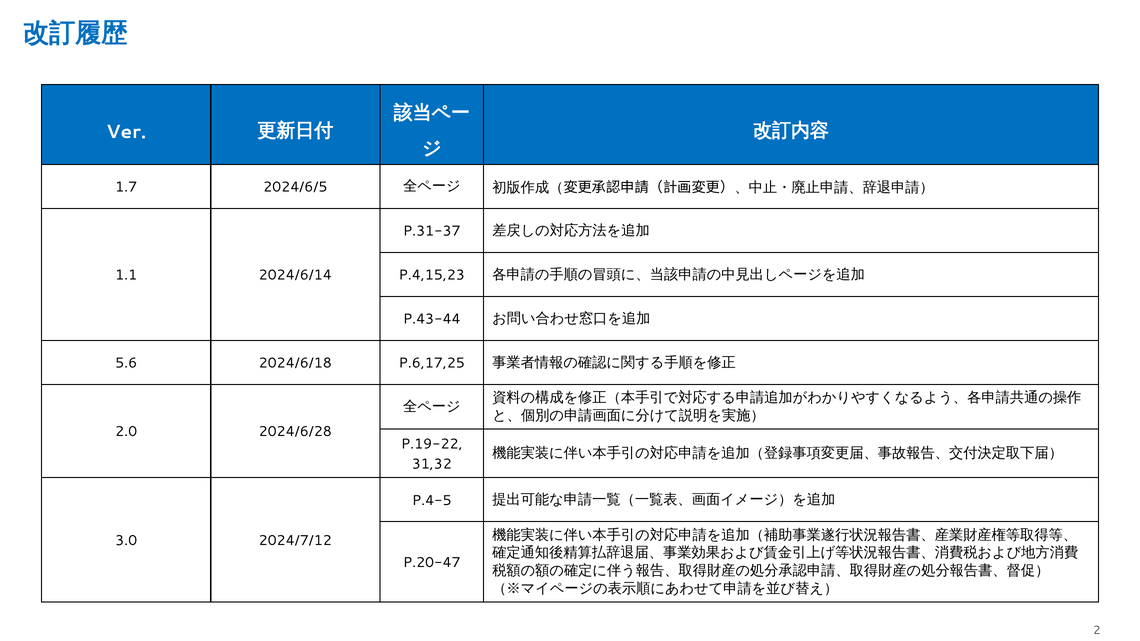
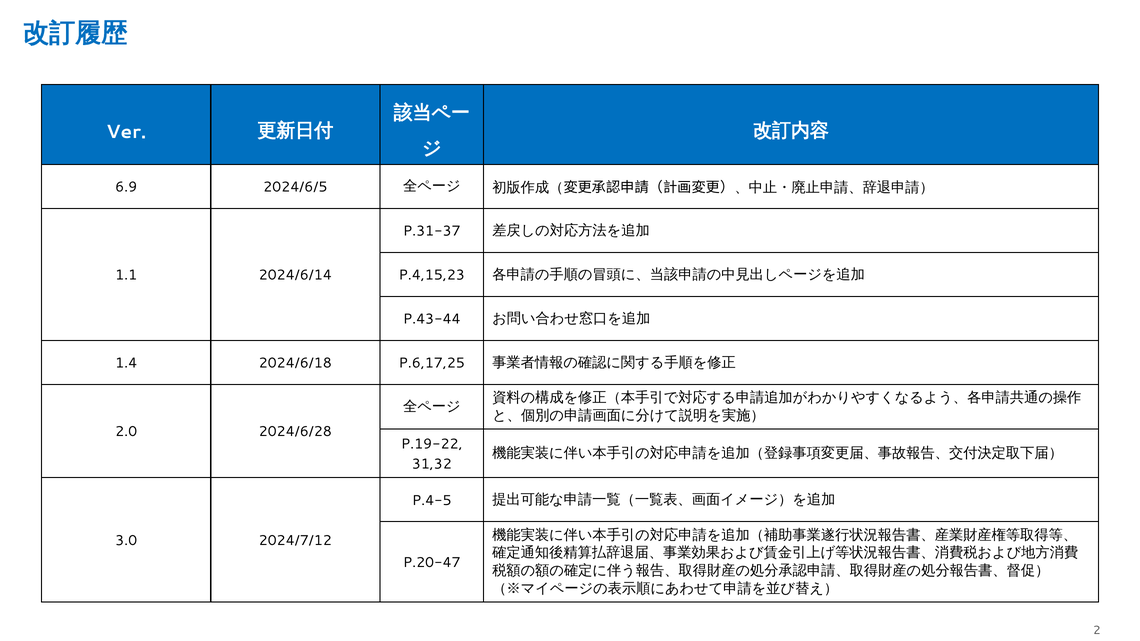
1.7: 1.7 -> 6.9 (126, 187)
5.6: 5.6 -> 1.4 (126, 363)
